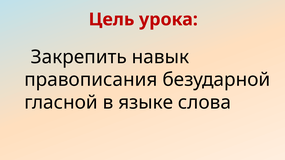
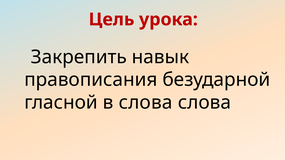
в языке: языке -> слова (146, 103)
